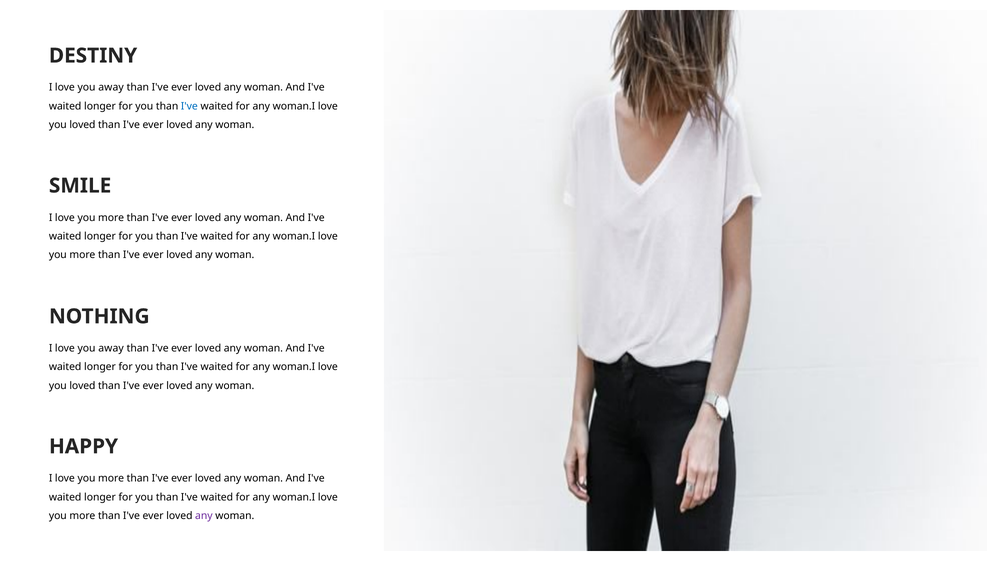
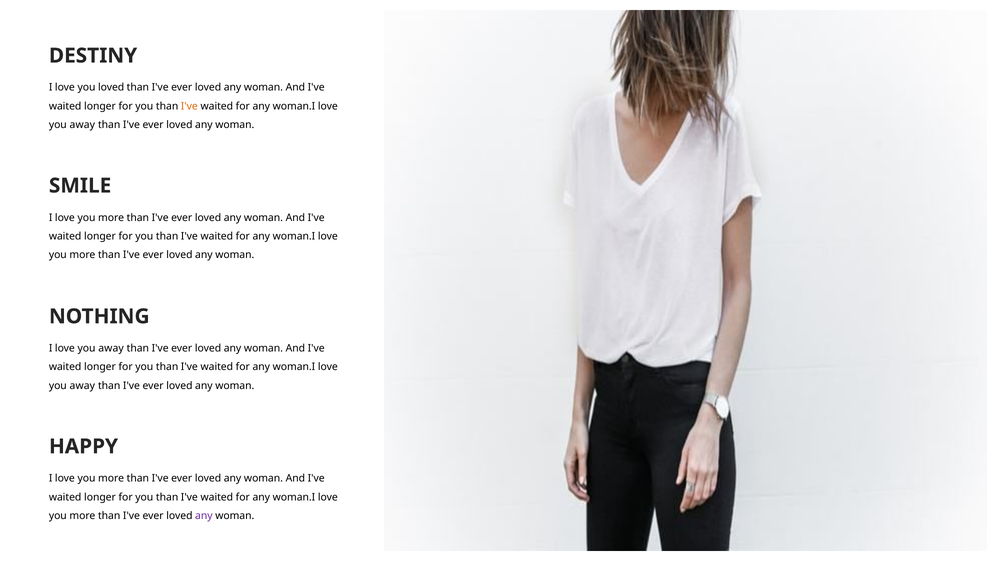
away: away -> loved (111, 88)
I've colour: blue -> orange (189, 106)
loved: loved -> away (82, 125)
loved: loved -> away (82, 386)
